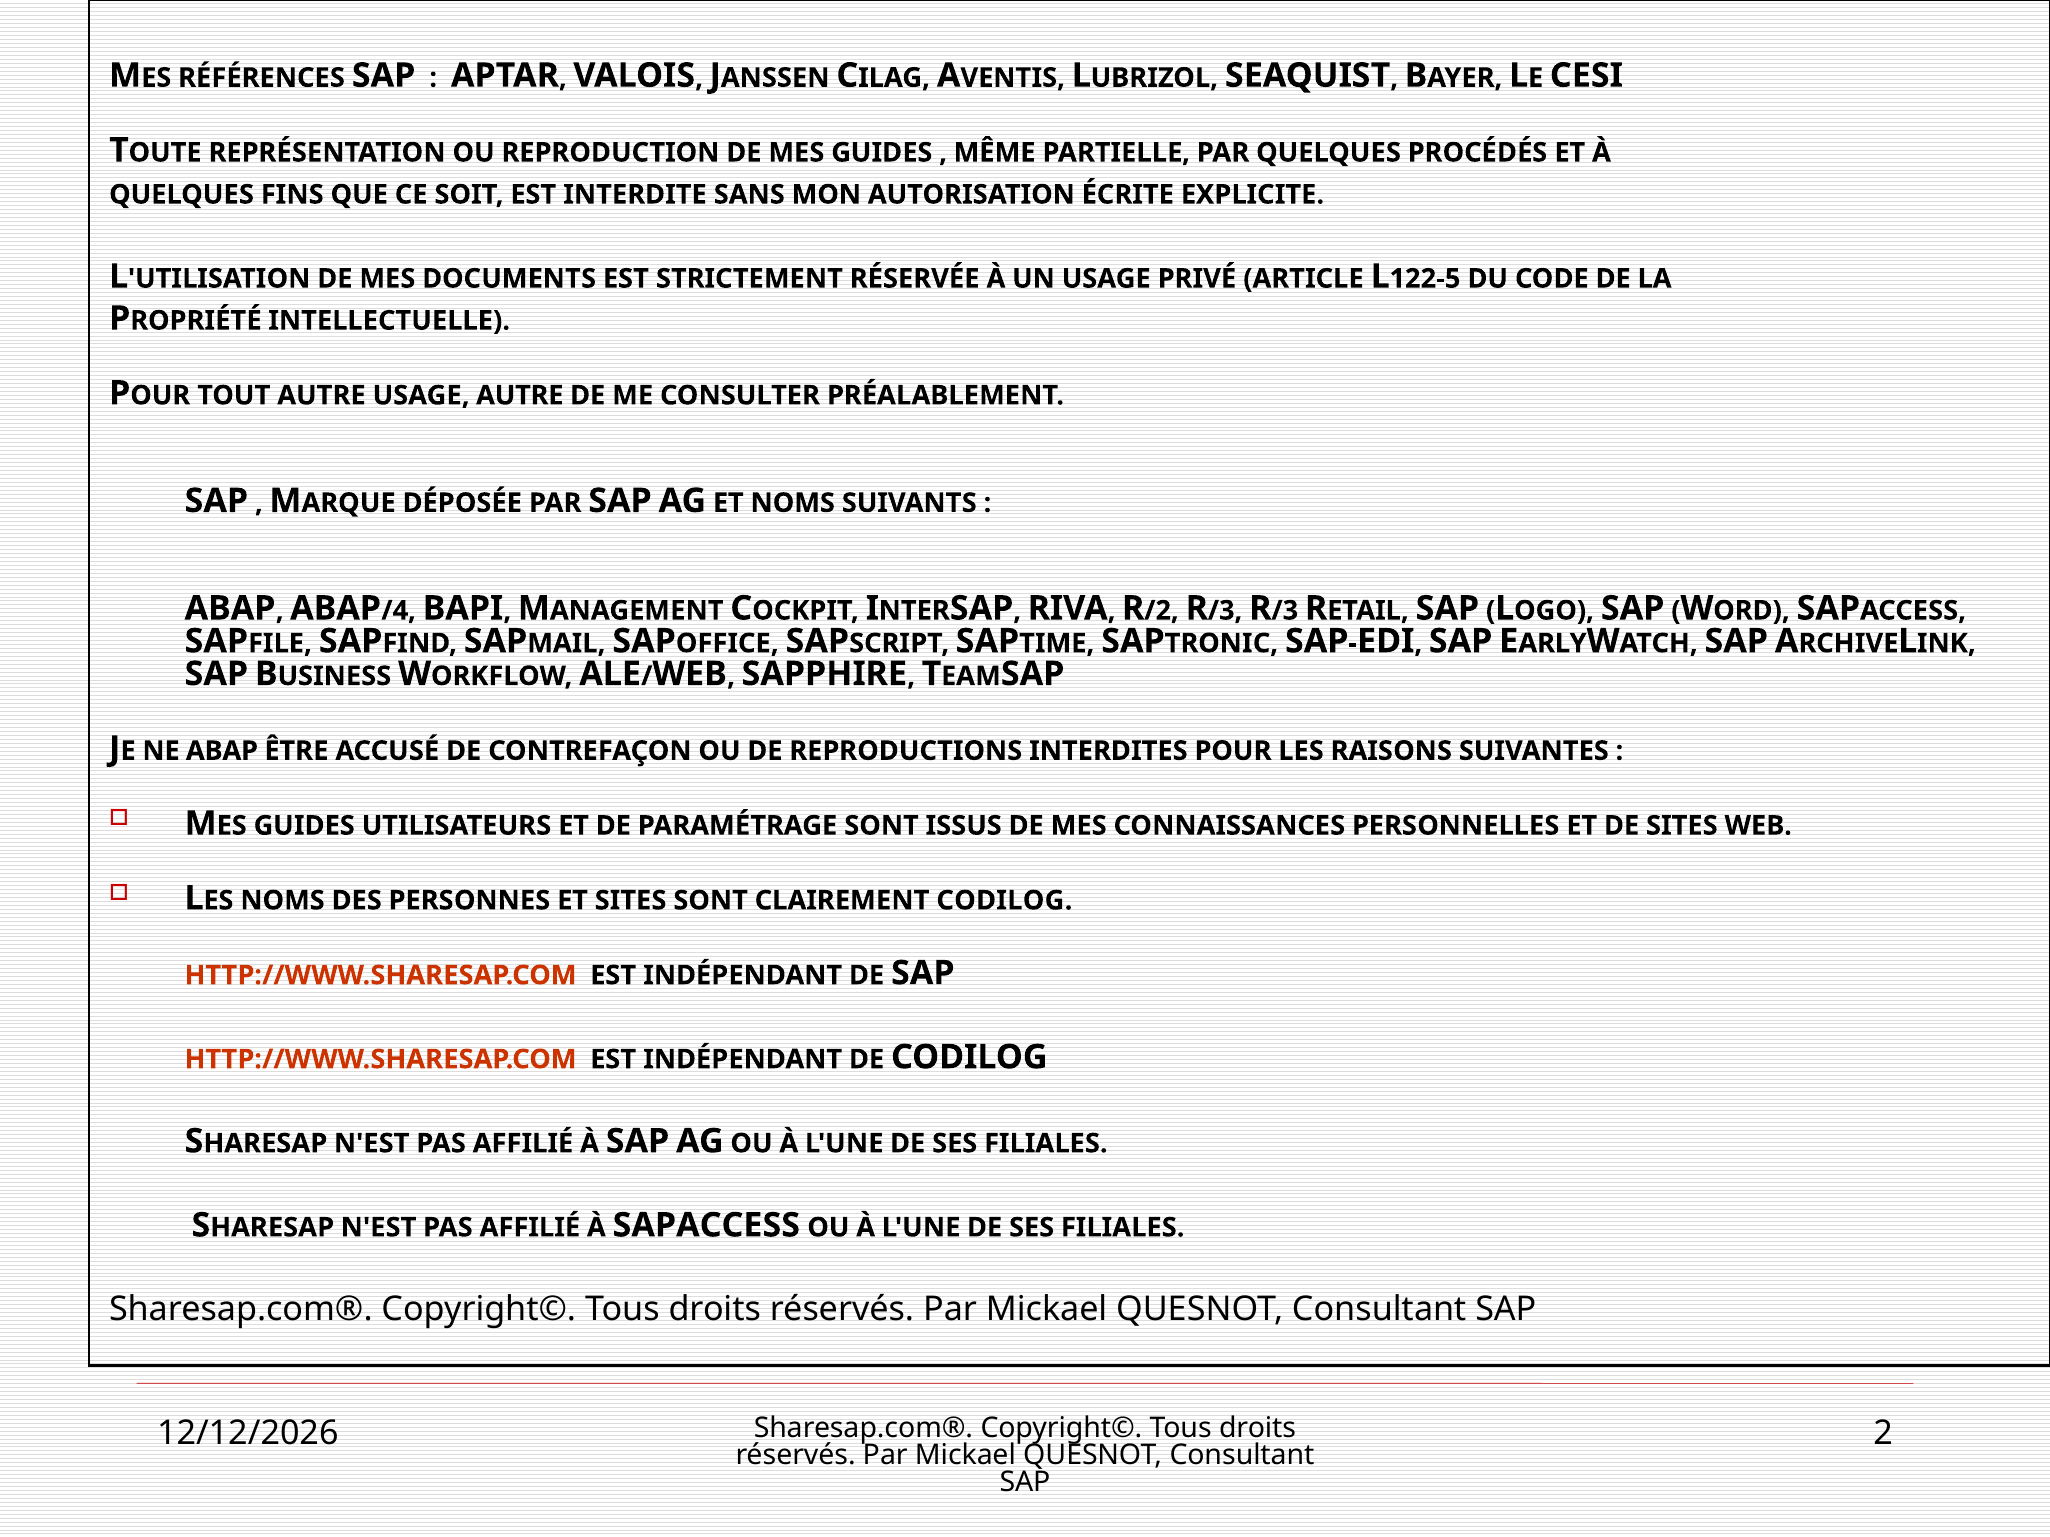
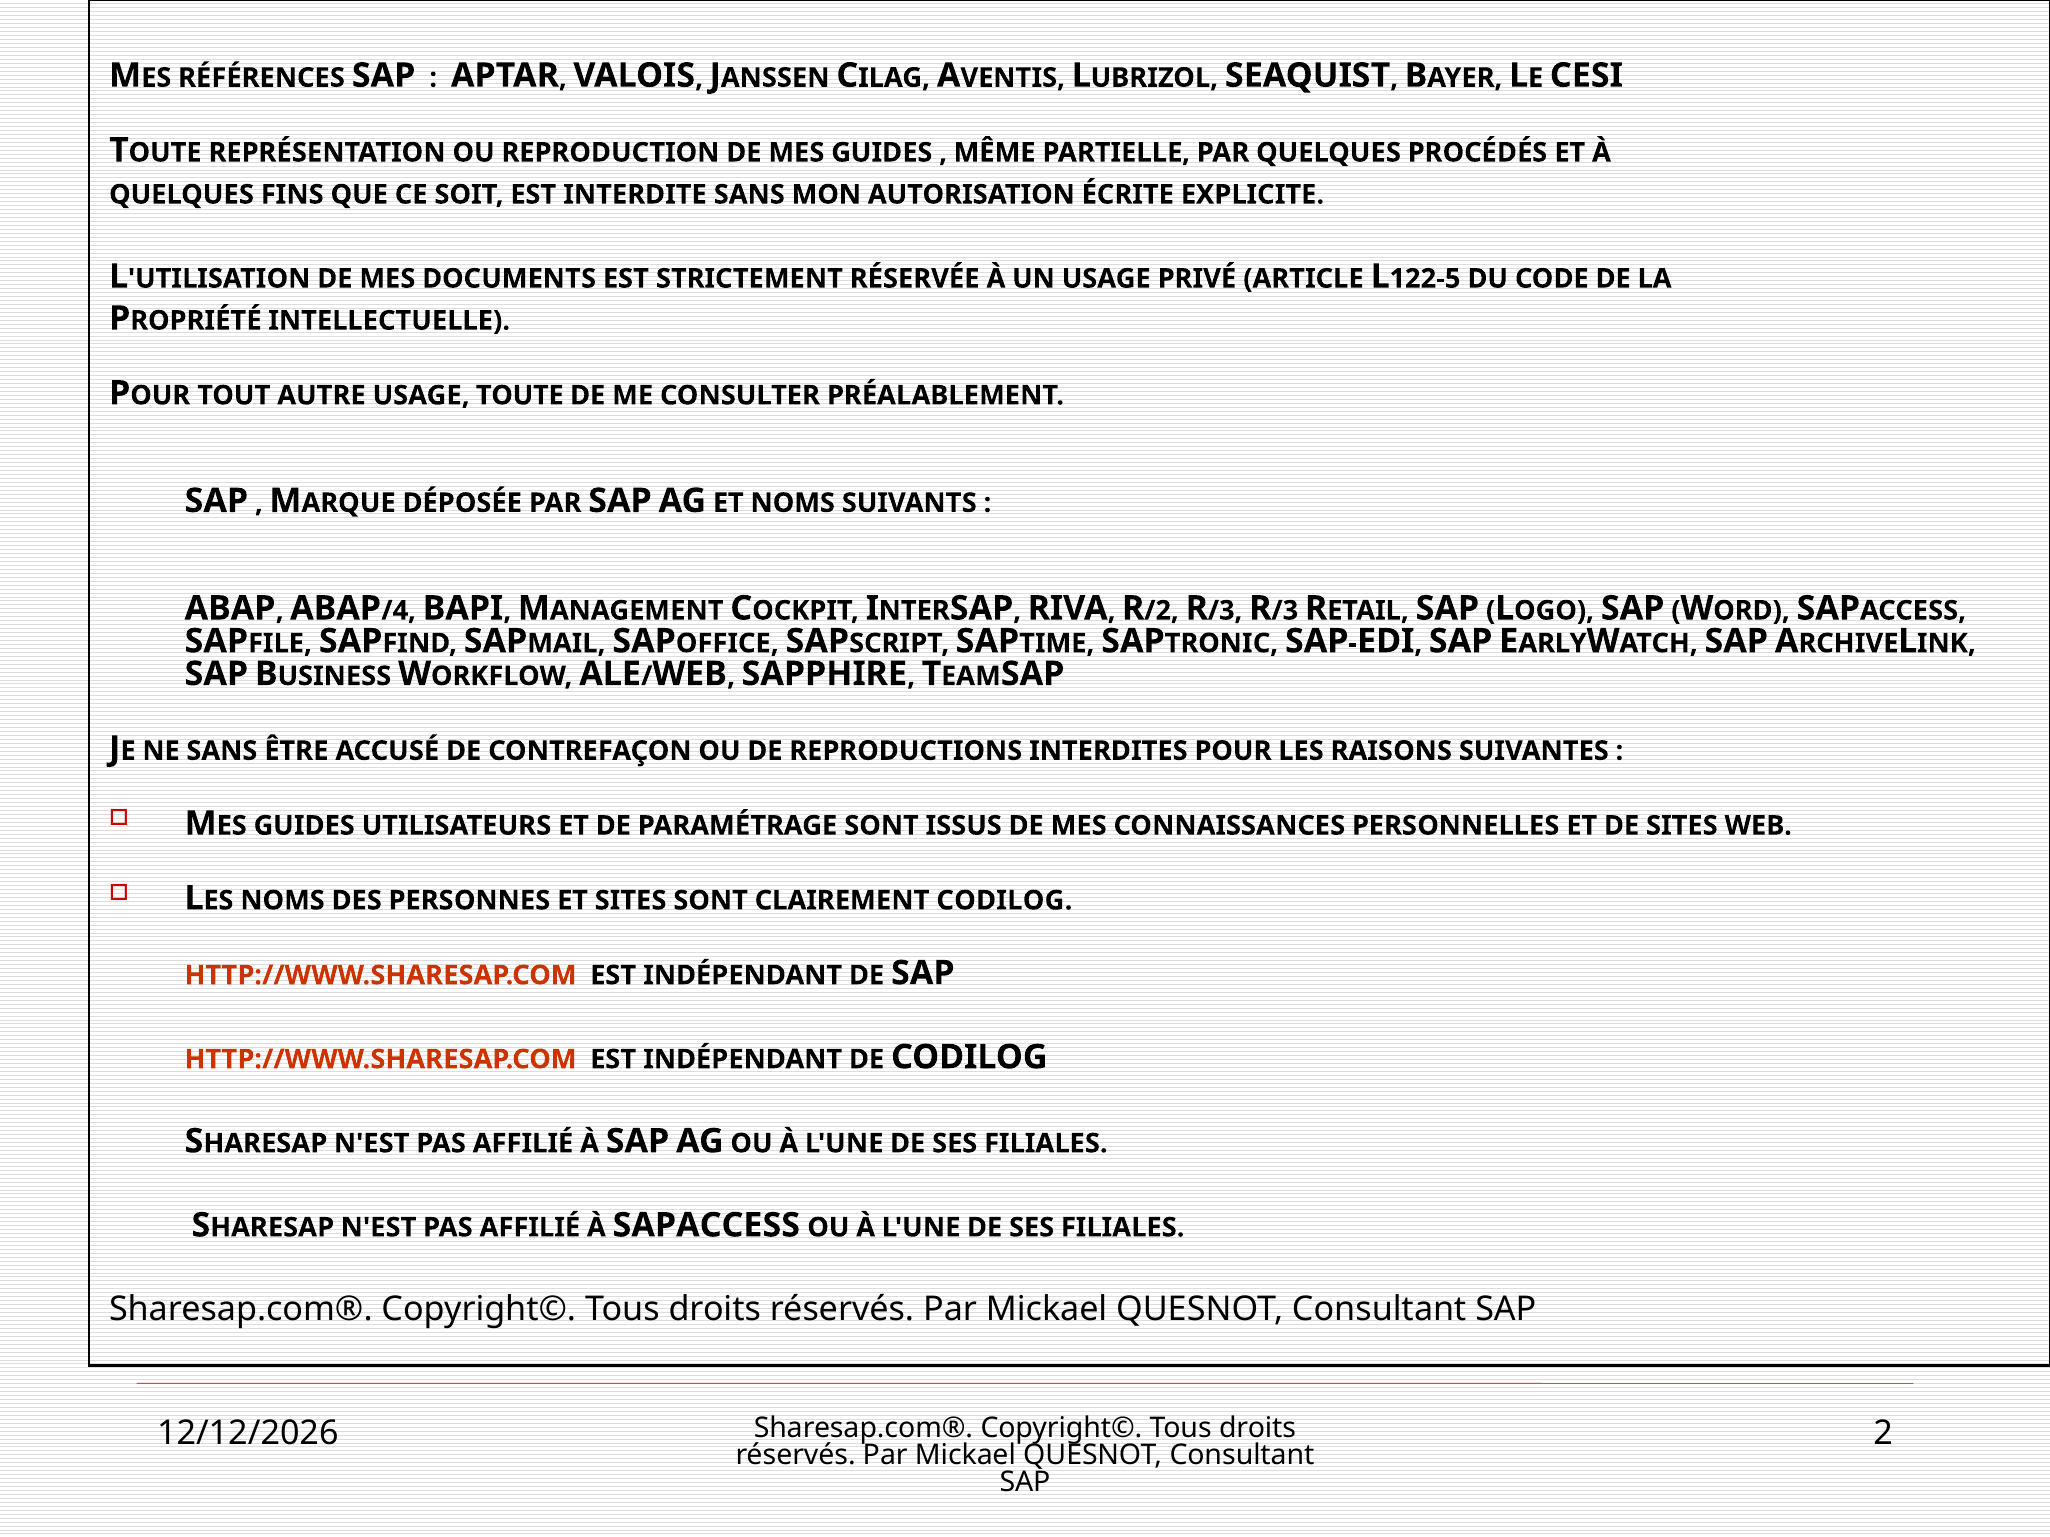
USAGE AUTRE: AUTRE -> TOUTE (520, 396)
NE ABAP: ABAP -> SANS (222, 751)
